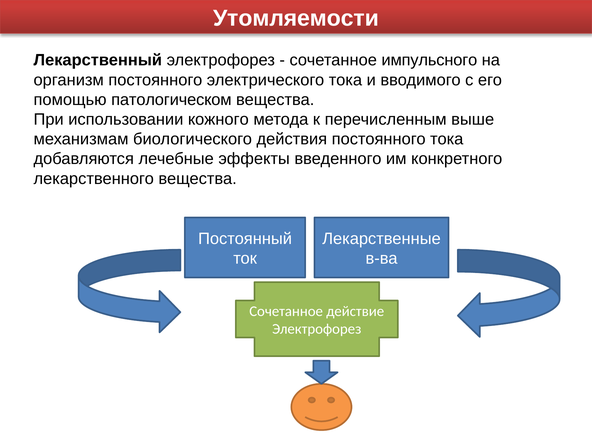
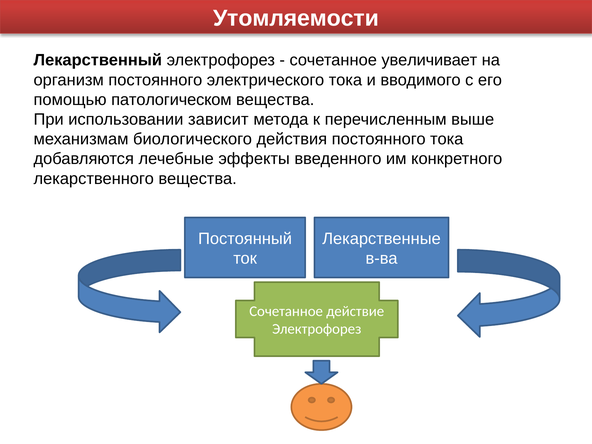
импульсного: импульсного -> увеличивает (429, 60)
кожного: кожного -> зависит (218, 119)
